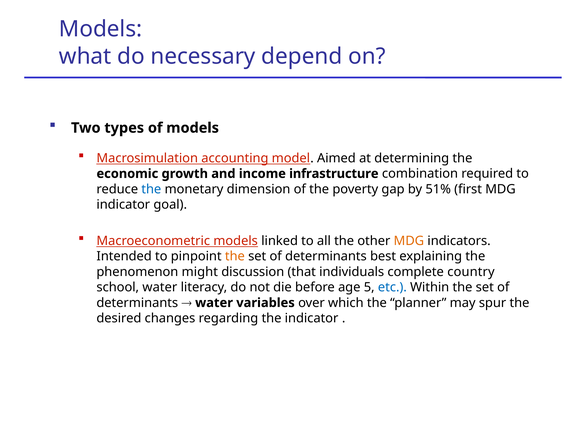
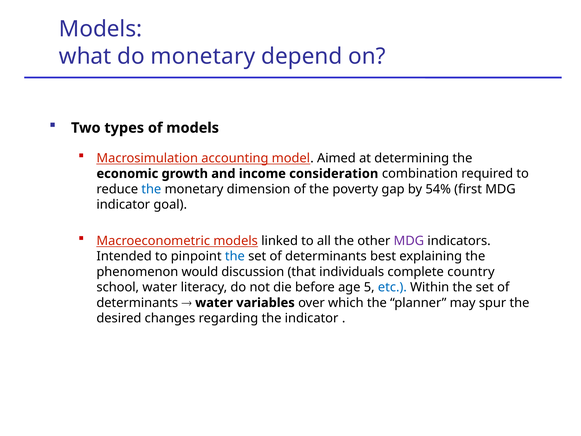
do necessary: necessary -> monetary (203, 56)
infrastructure: infrastructure -> consideration (334, 174)
51%: 51% -> 54% (438, 189)
MDG colour: orange -> purple (409, 241)
the colour: orange -> blue (235, 256)
might: might -> would (200, 272)
